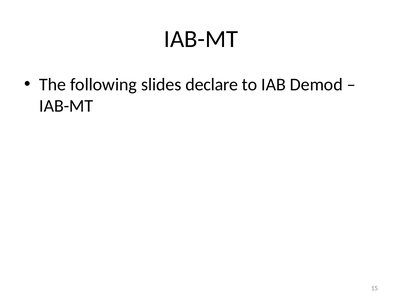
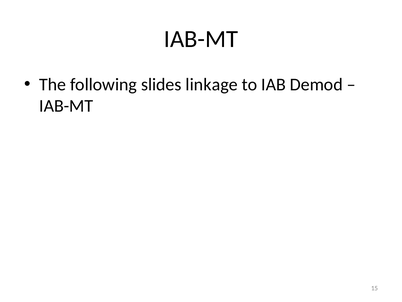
declare: declare -> linkage (212, 84)
